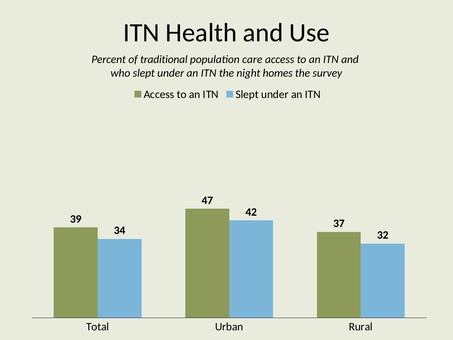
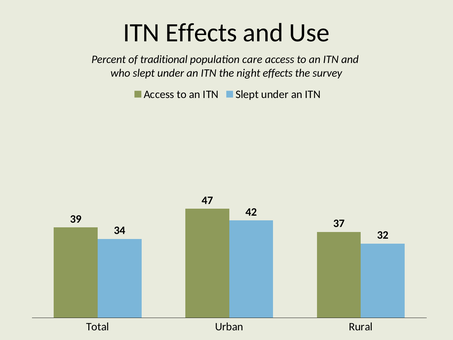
ITN Health: Health -> Effects (201, 33)
night homes: homes -> effects (278, 73)
